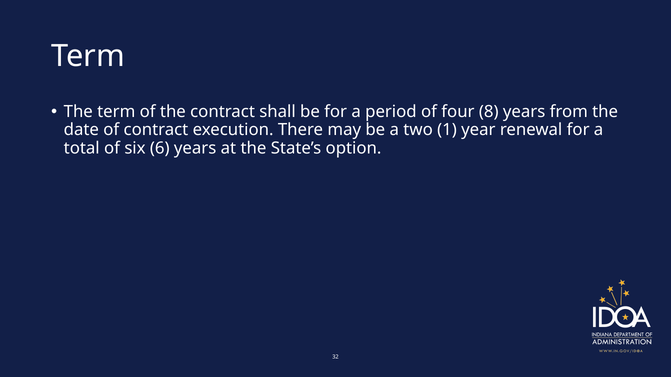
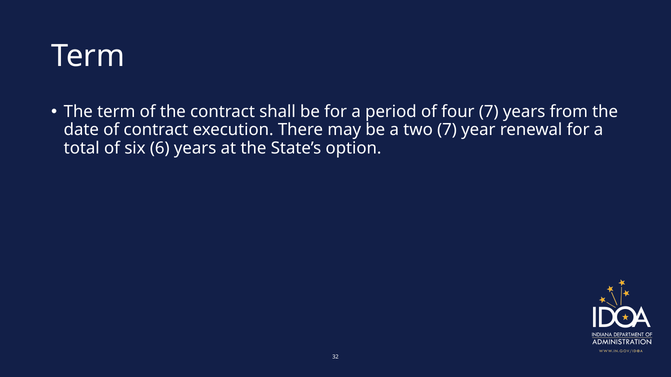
four 8: 8 -> 7 (489, 112)
two 1: 1 -> 7 (447, 130)
